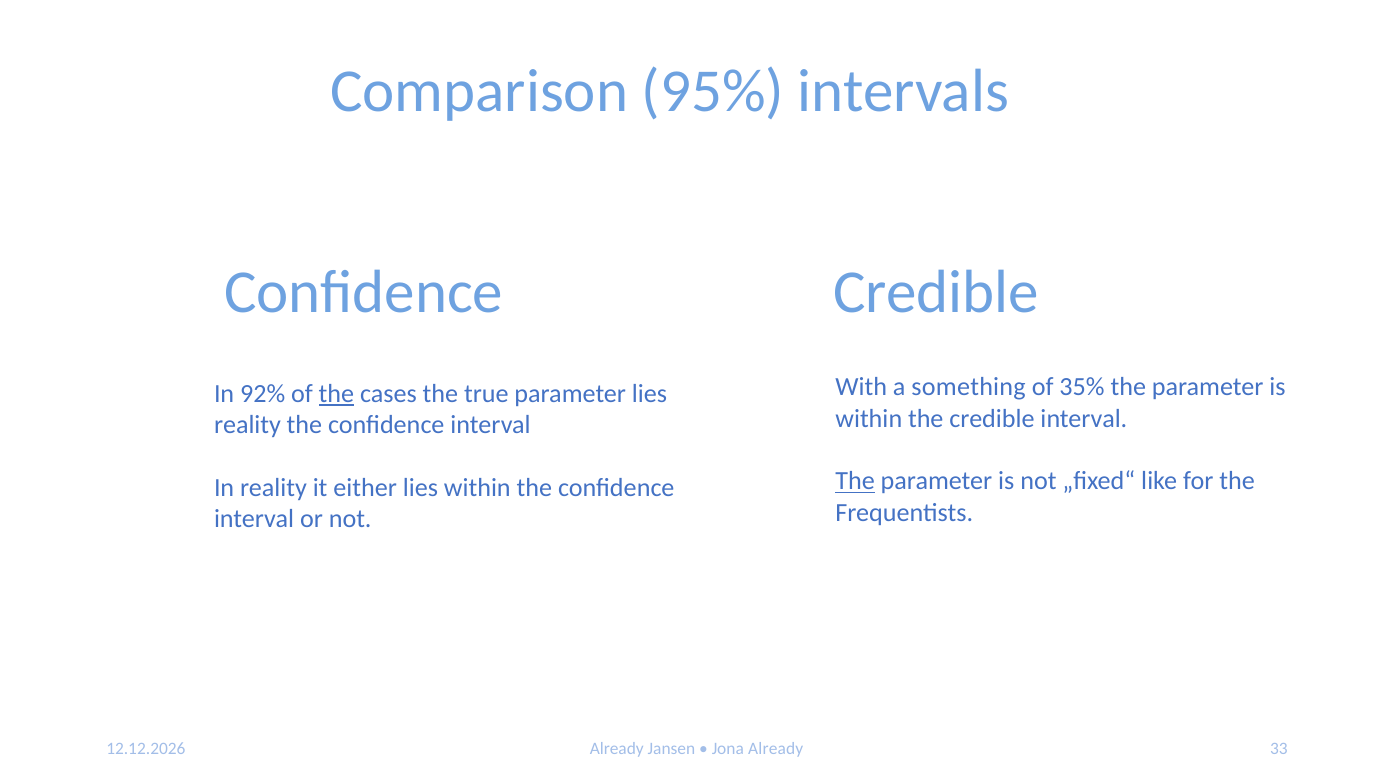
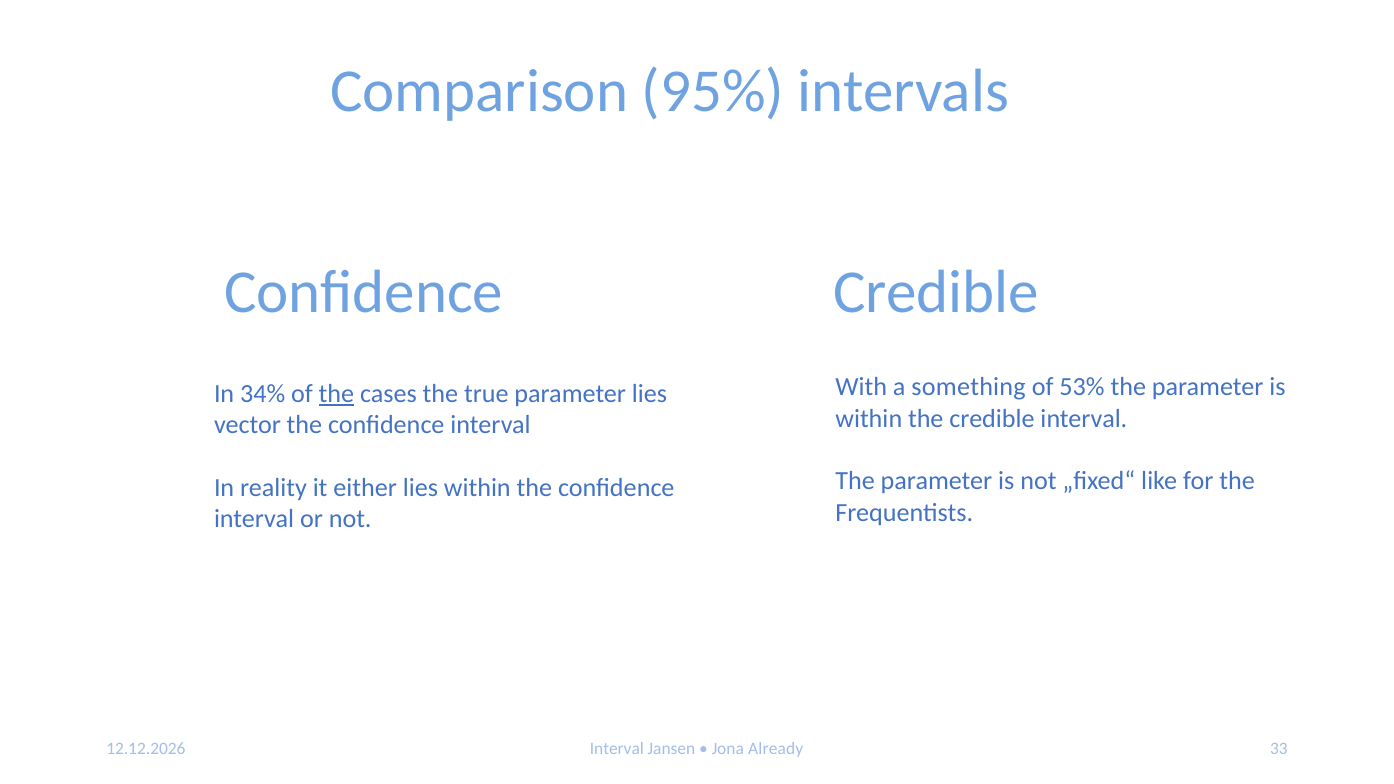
35%: 35% -> 53% (1082, 387)
92%: 92% -> 34% (263, 394)
reality: reality -> vector (247, 425)
The underline: present -> none (855, 481)
Already: Already -> Interval (617, 749)
